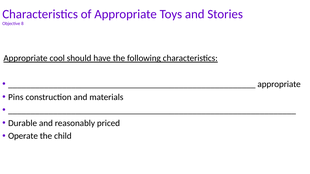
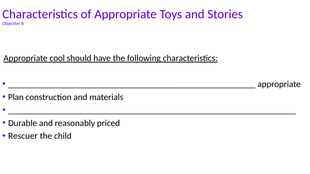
Pins: Pins -> Plan (16, 97)
Operate: Operate -> Rescuer (23, 136)
